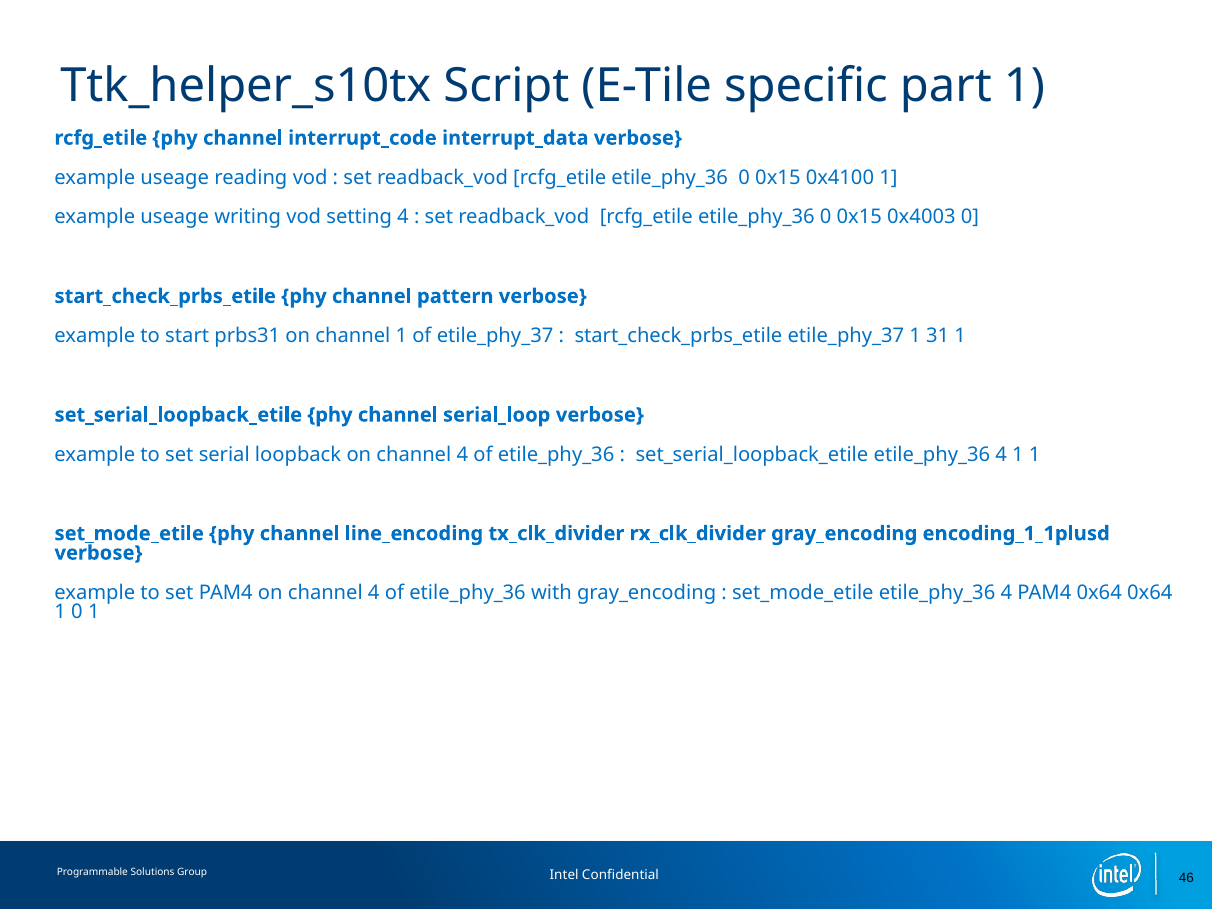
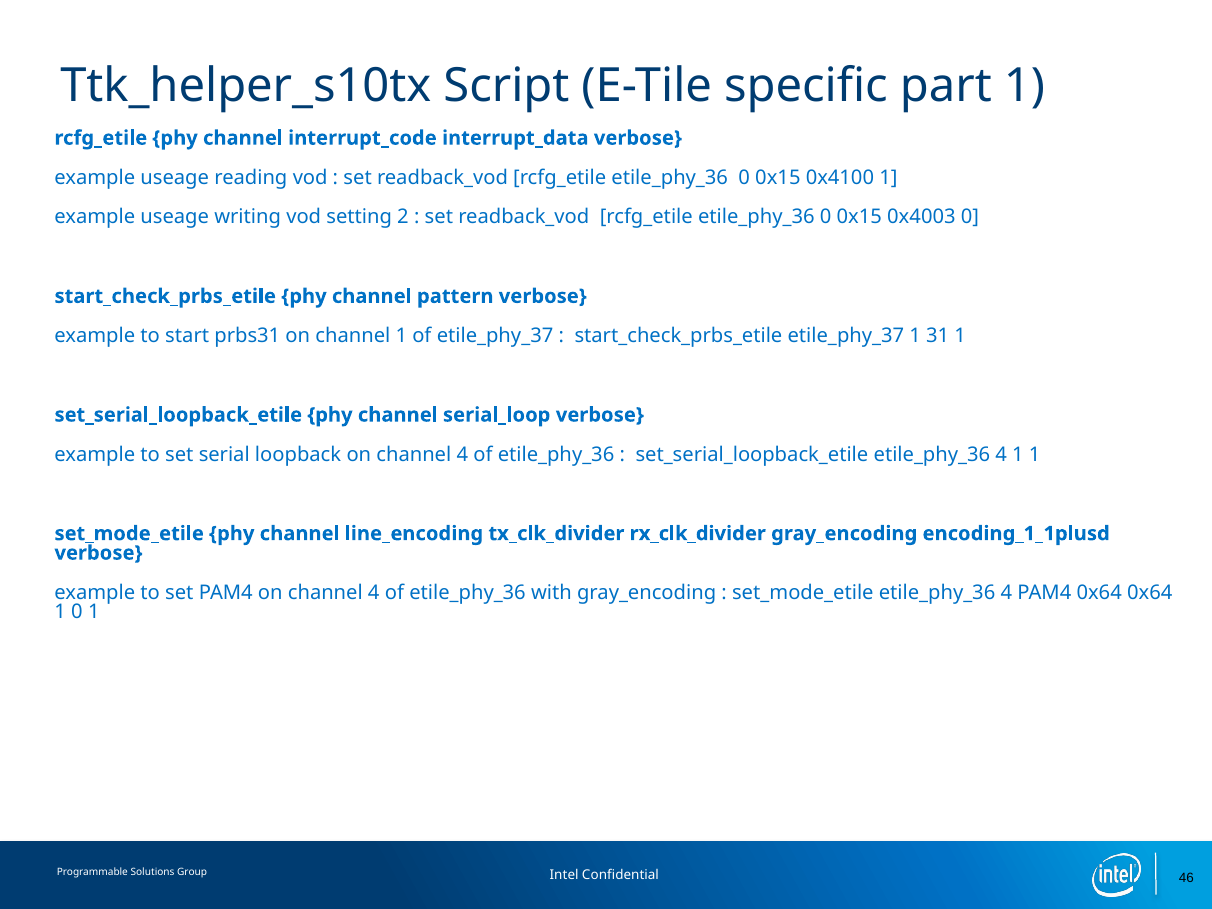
setting 4: 4 -> 2 (403, 217)
